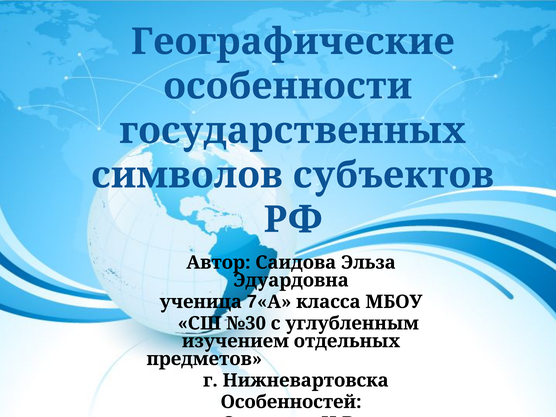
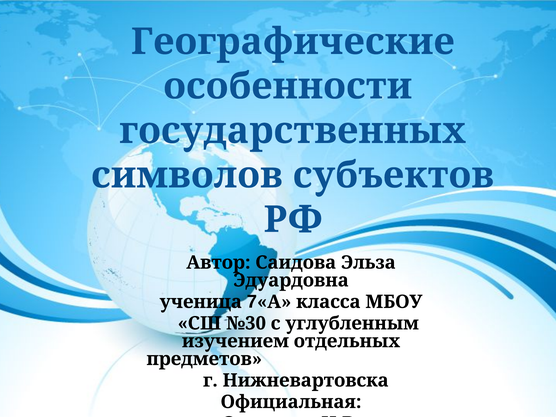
Особенностей: Особенностей -> Официальная (291, 402)
